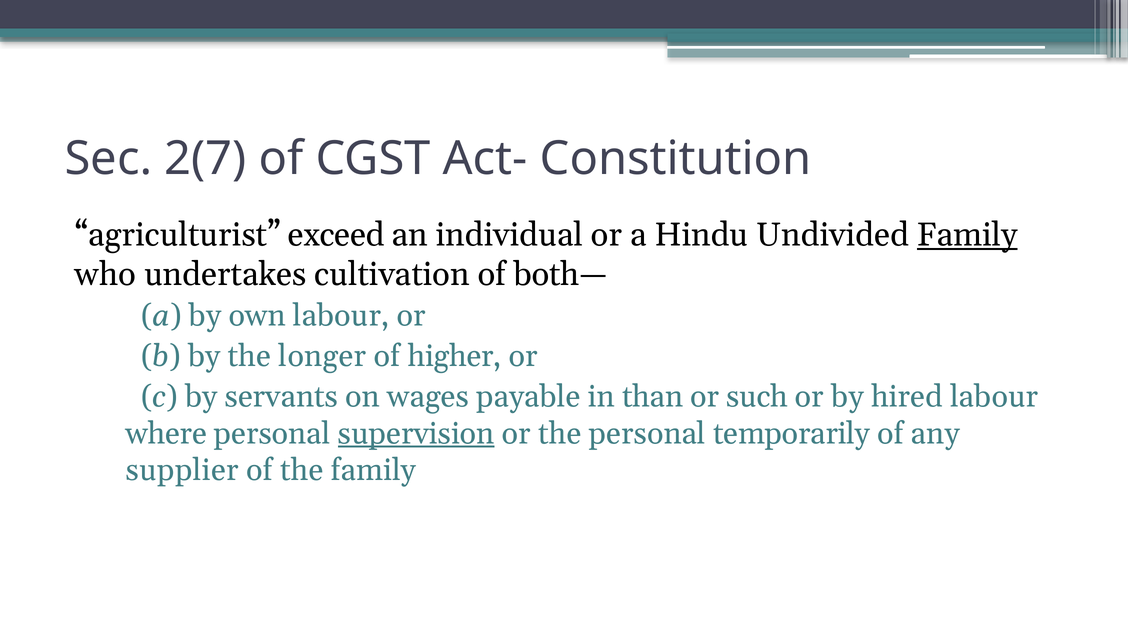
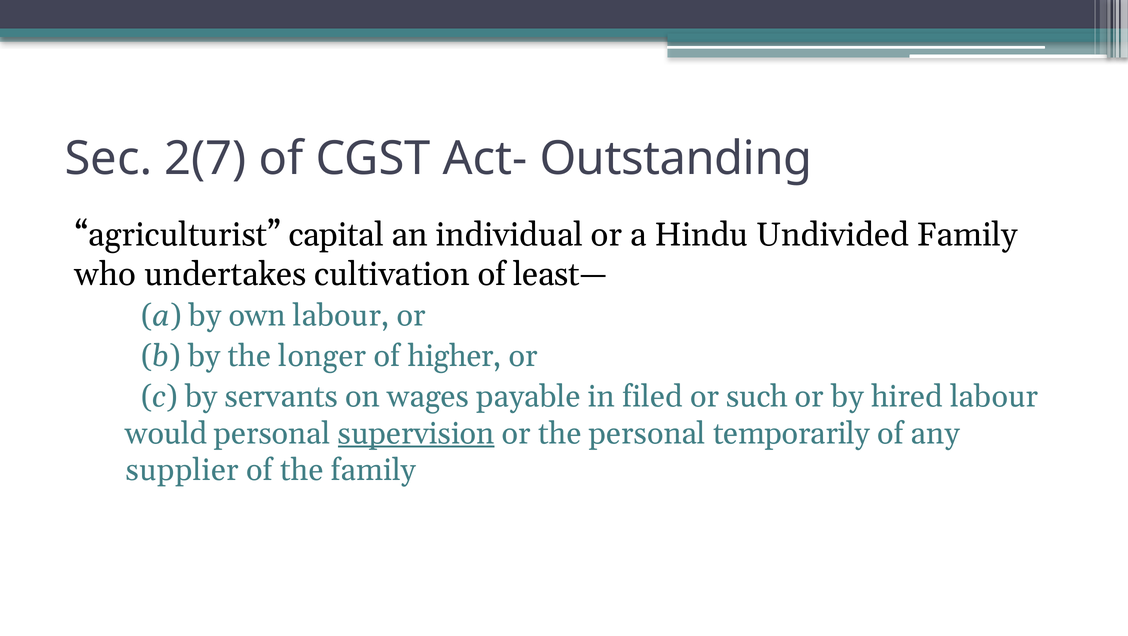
Constitution: Constitution -> Outstanding (676, 159)
exceed: exceed -> capital (336, 235)
Family underline: present -> none (967, 235)
both—: both— -> least— (560, 274)
than: than -> filed (652, 397)
where: where -> would (166, 433)
